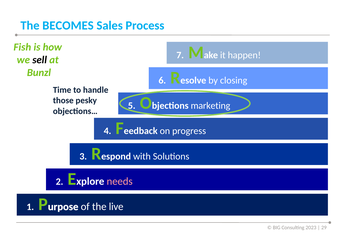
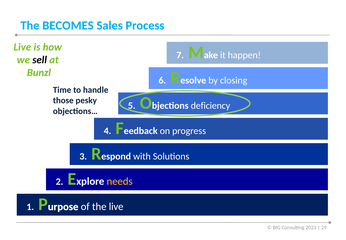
Fish: Fish -> Live (22, 47)
marketing: marketing -> deficiency (210, 105)
needs colour: pink -> yellow (120, 181)
